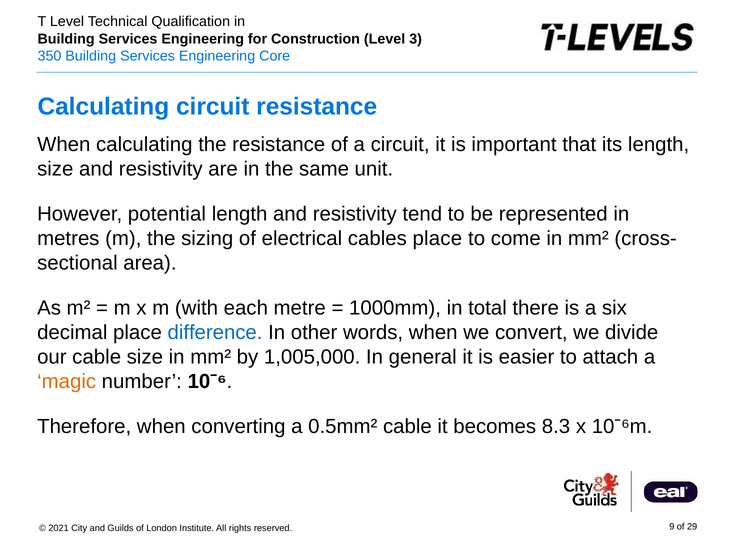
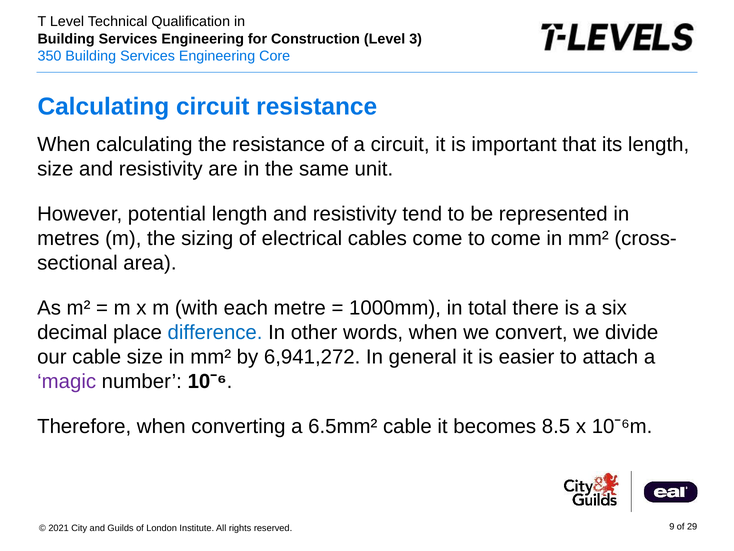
cables place: place -> come (437, 238)
1,005,000: 1,005,000 -> 6,941,272 (312, 357)
magic colour: orange -> purple (67, 381)
0.5mm²: 0.5mm² -> 6.5mm² (343, 426)
8.3: 8.3 -> 8.5 (556, 426)
